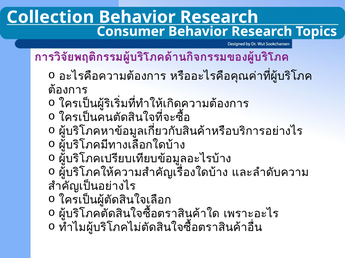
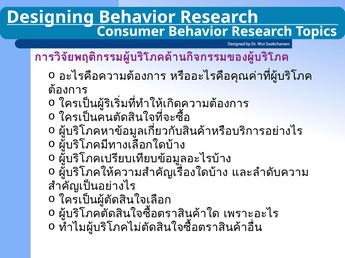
Collection: Collection -> Designing (50, 17)
